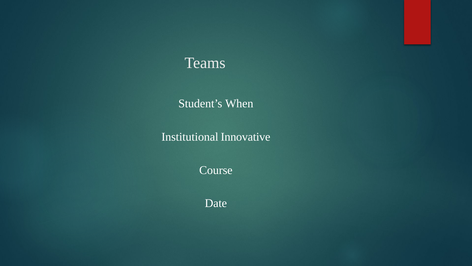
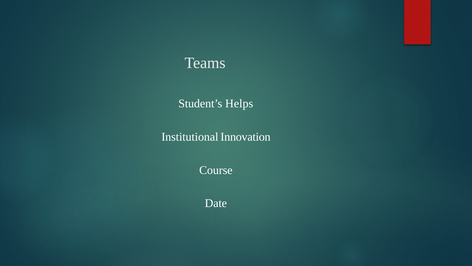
When: When -> Helps (239, 103)
Innovative: Innovative -> Innovation (246, 137)
